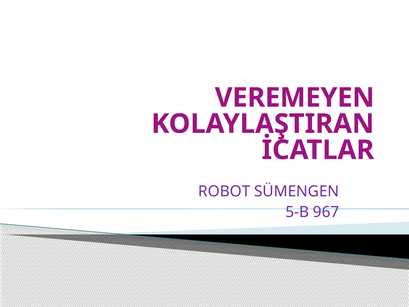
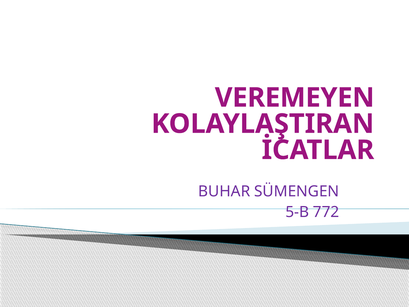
ROBOT: ROBOT -> BUHAR (224, 191)
967: 967 -> 772 (326, 212)
